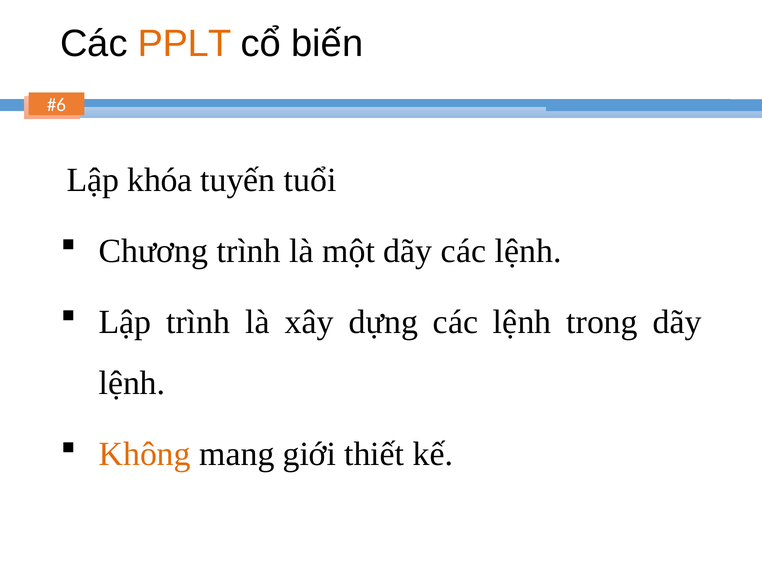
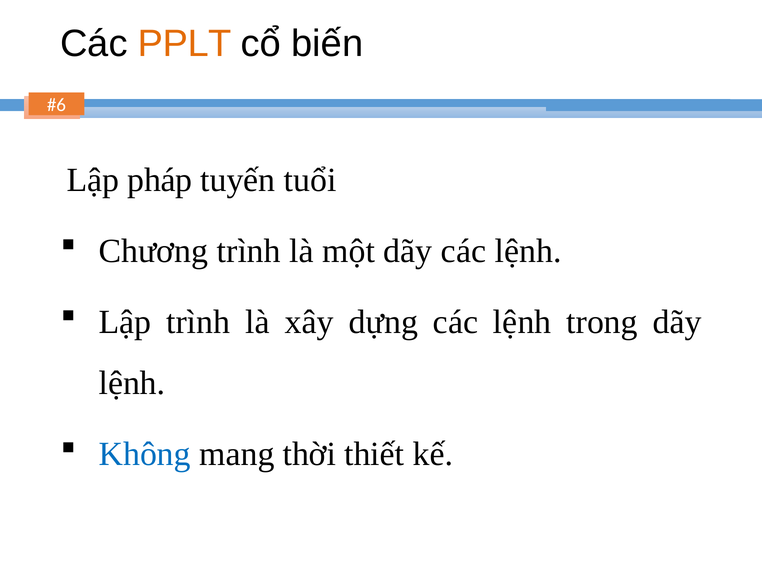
khóa: khóa -> pháp (160, 180)
Không colour: orange -> blue (145, 455)
giới: giới -> thời (309, 455)
